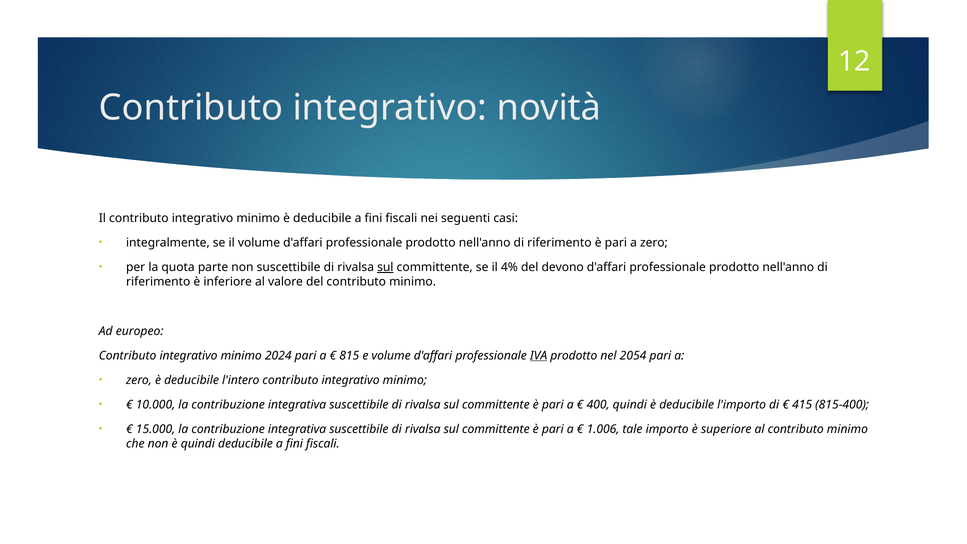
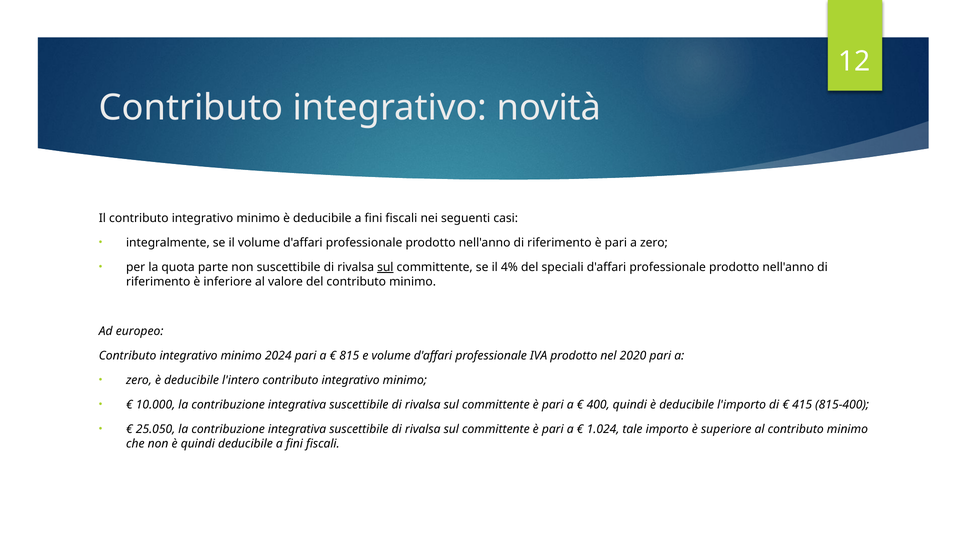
devono: devono -> speciali (563, 267)
IVA underline: present -> none (539, 356)
2054: 2054 -> 2020 (633, 356)
15.000: 15.000 -> 25.050 (156, 429)
1.006: 1.006 -> 1.024 (603, 429)
